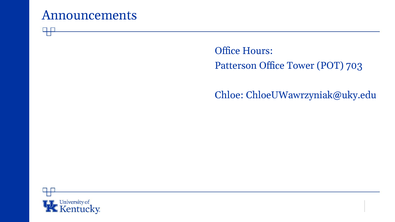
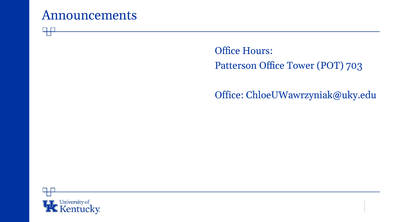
Chloe: Chloe -> Office (229, 95)
